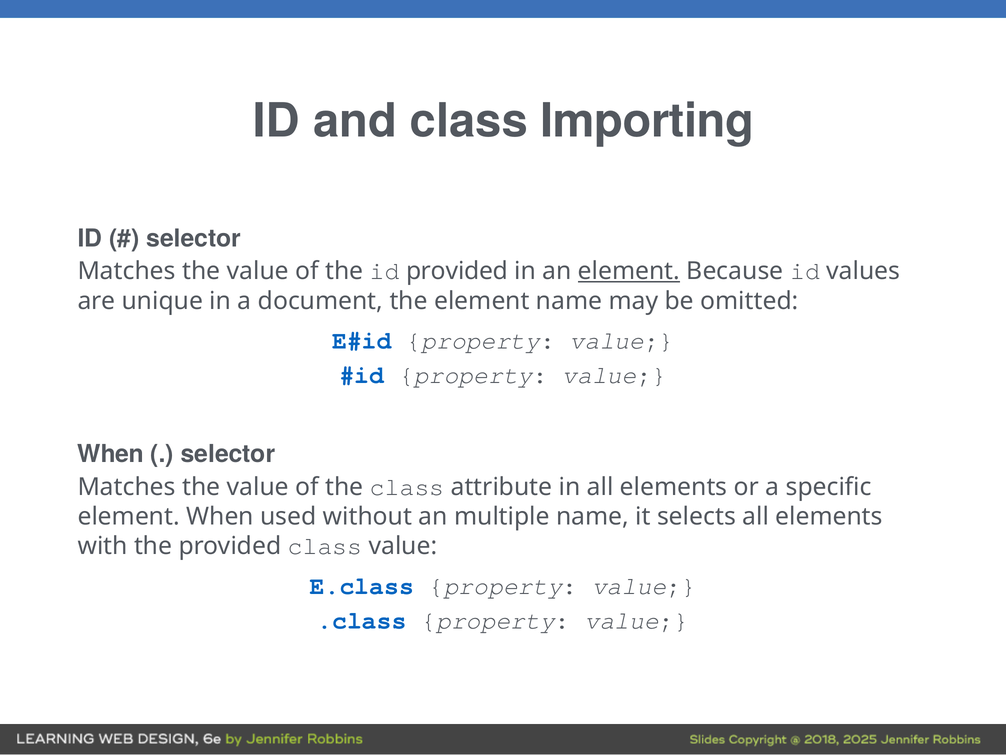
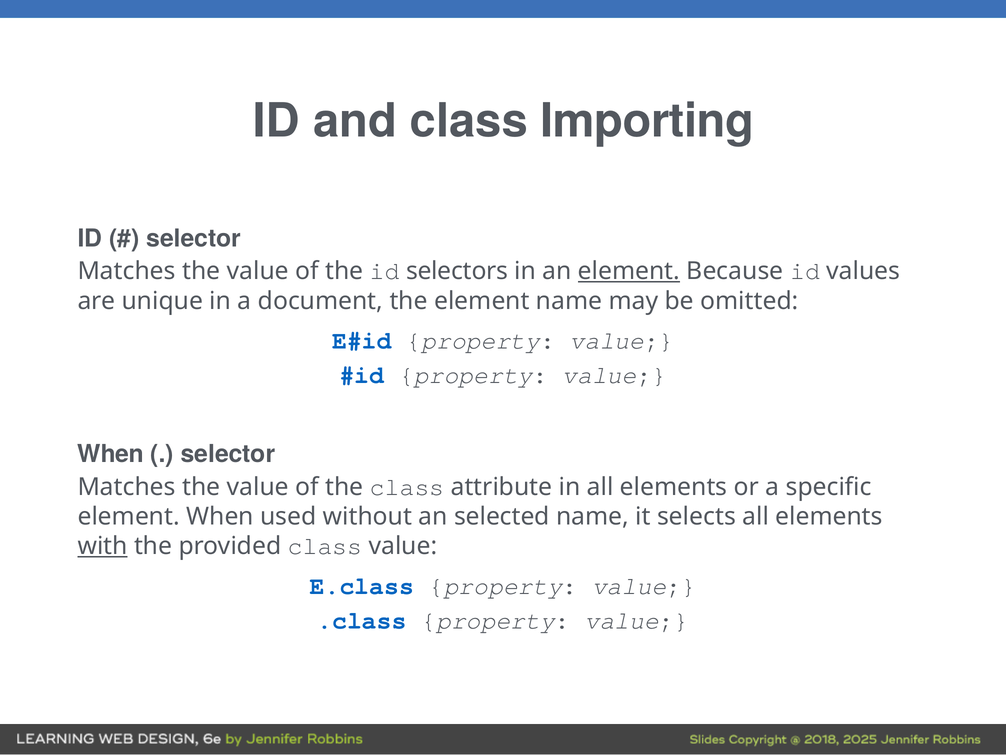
id provided: provided -> selectors (457, 271)
multiple: multiple -> selected (502, 516)
with underline: none -> present (103, 546)
